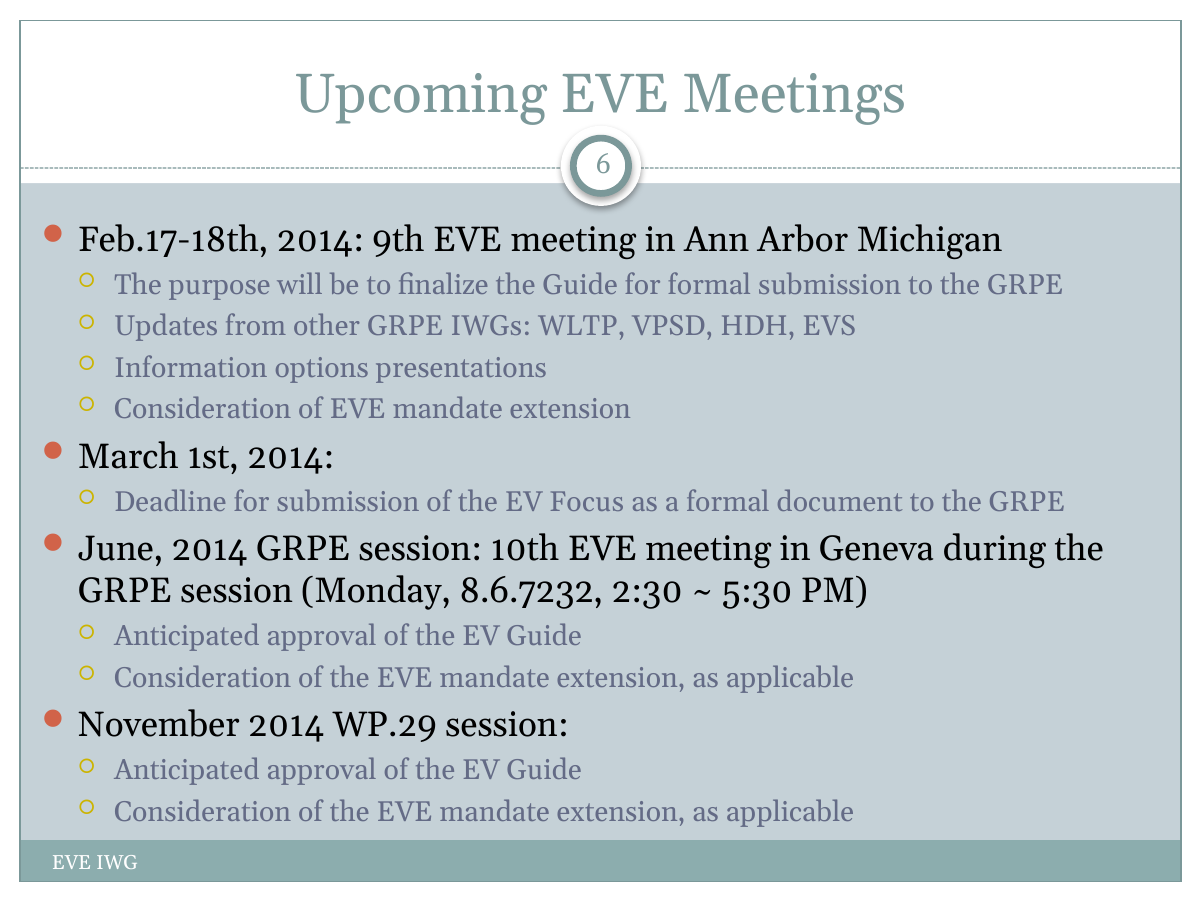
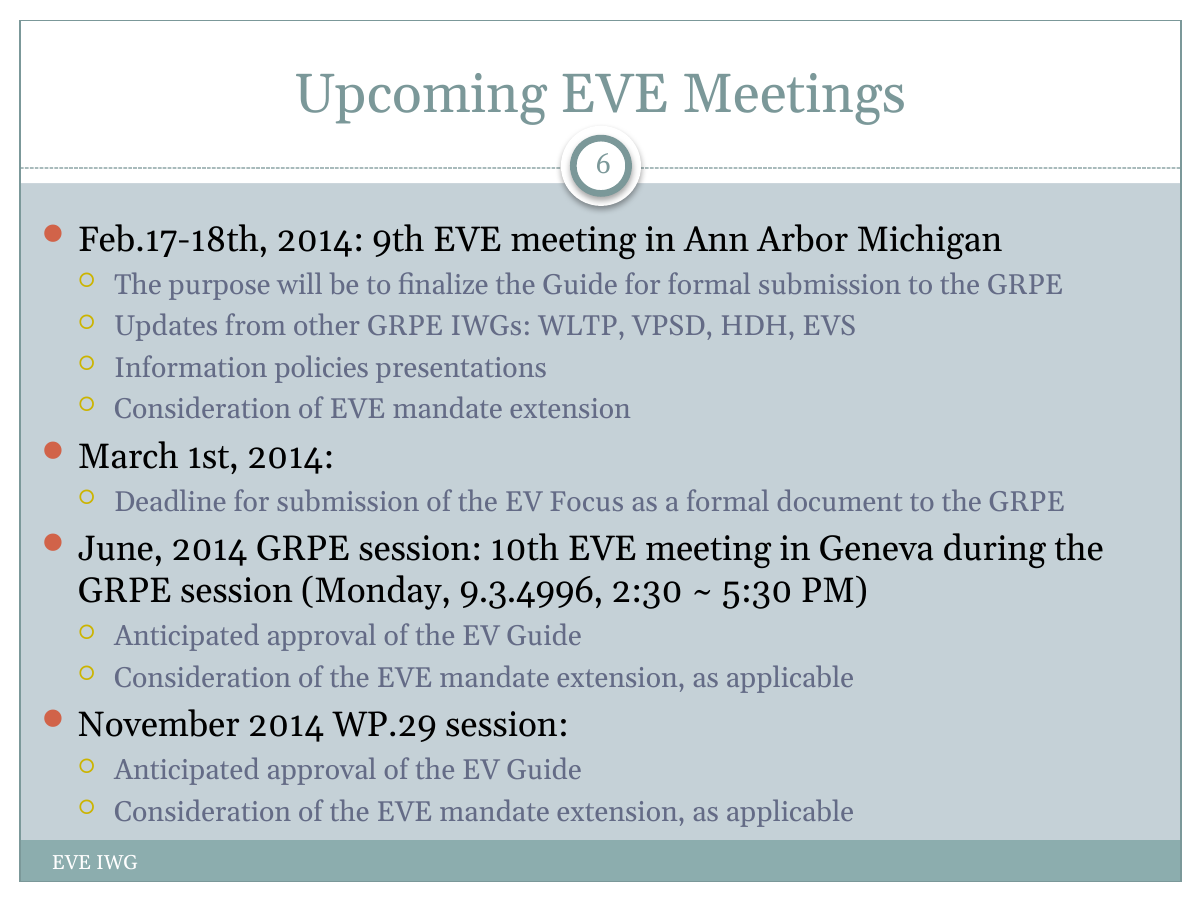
options: options -> policies (322, 368)
8.6.7232: 8.6.7232 -> 9.3.4996 (531, 591)
